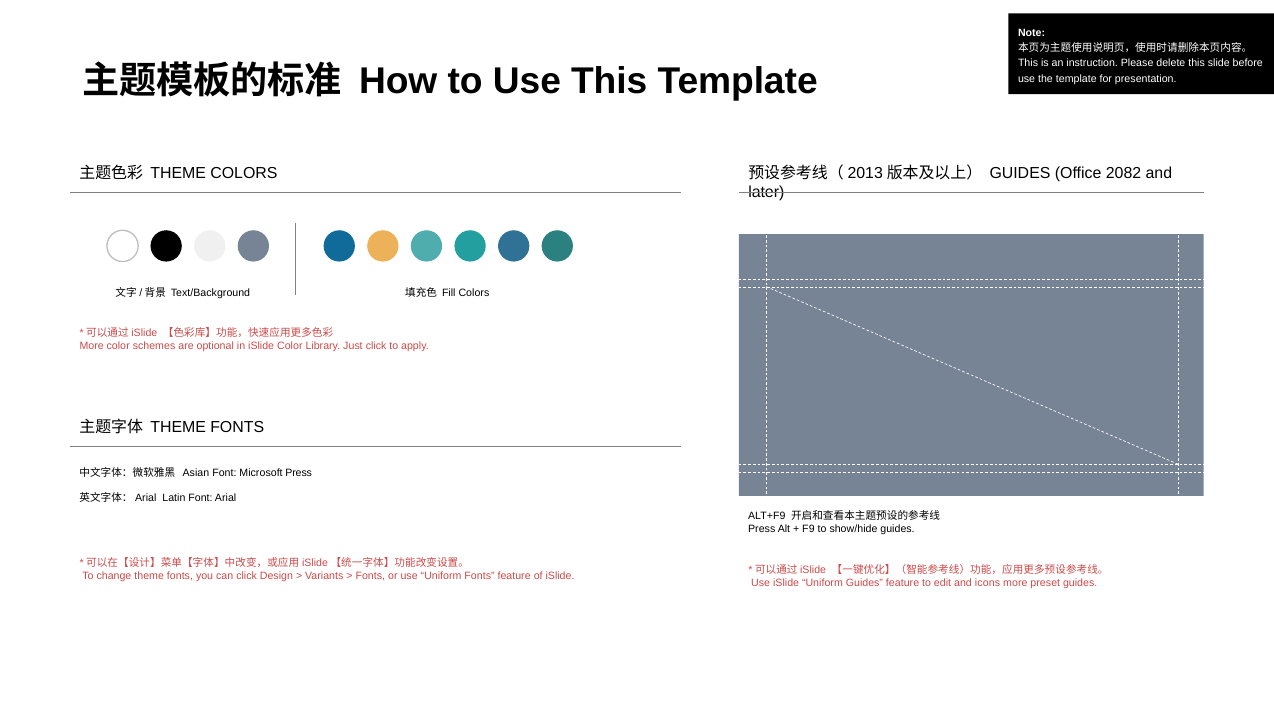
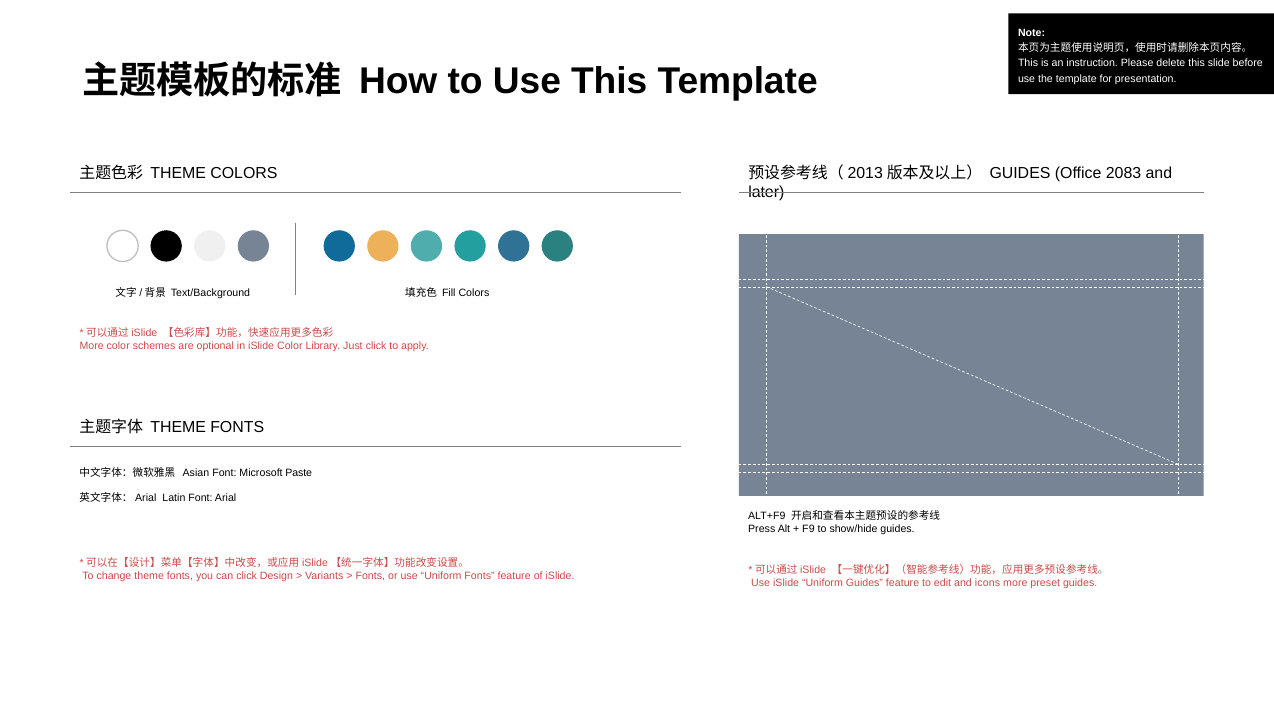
2082: 2082 -> 2083 (1124, 173)
Microsoft Press: Press -> Paste (299, 472)
